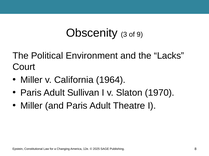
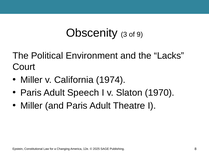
1964: 1964 -> 1974 (111, 80)
Sullivan: Sullivan -> Speech (83, 93)
